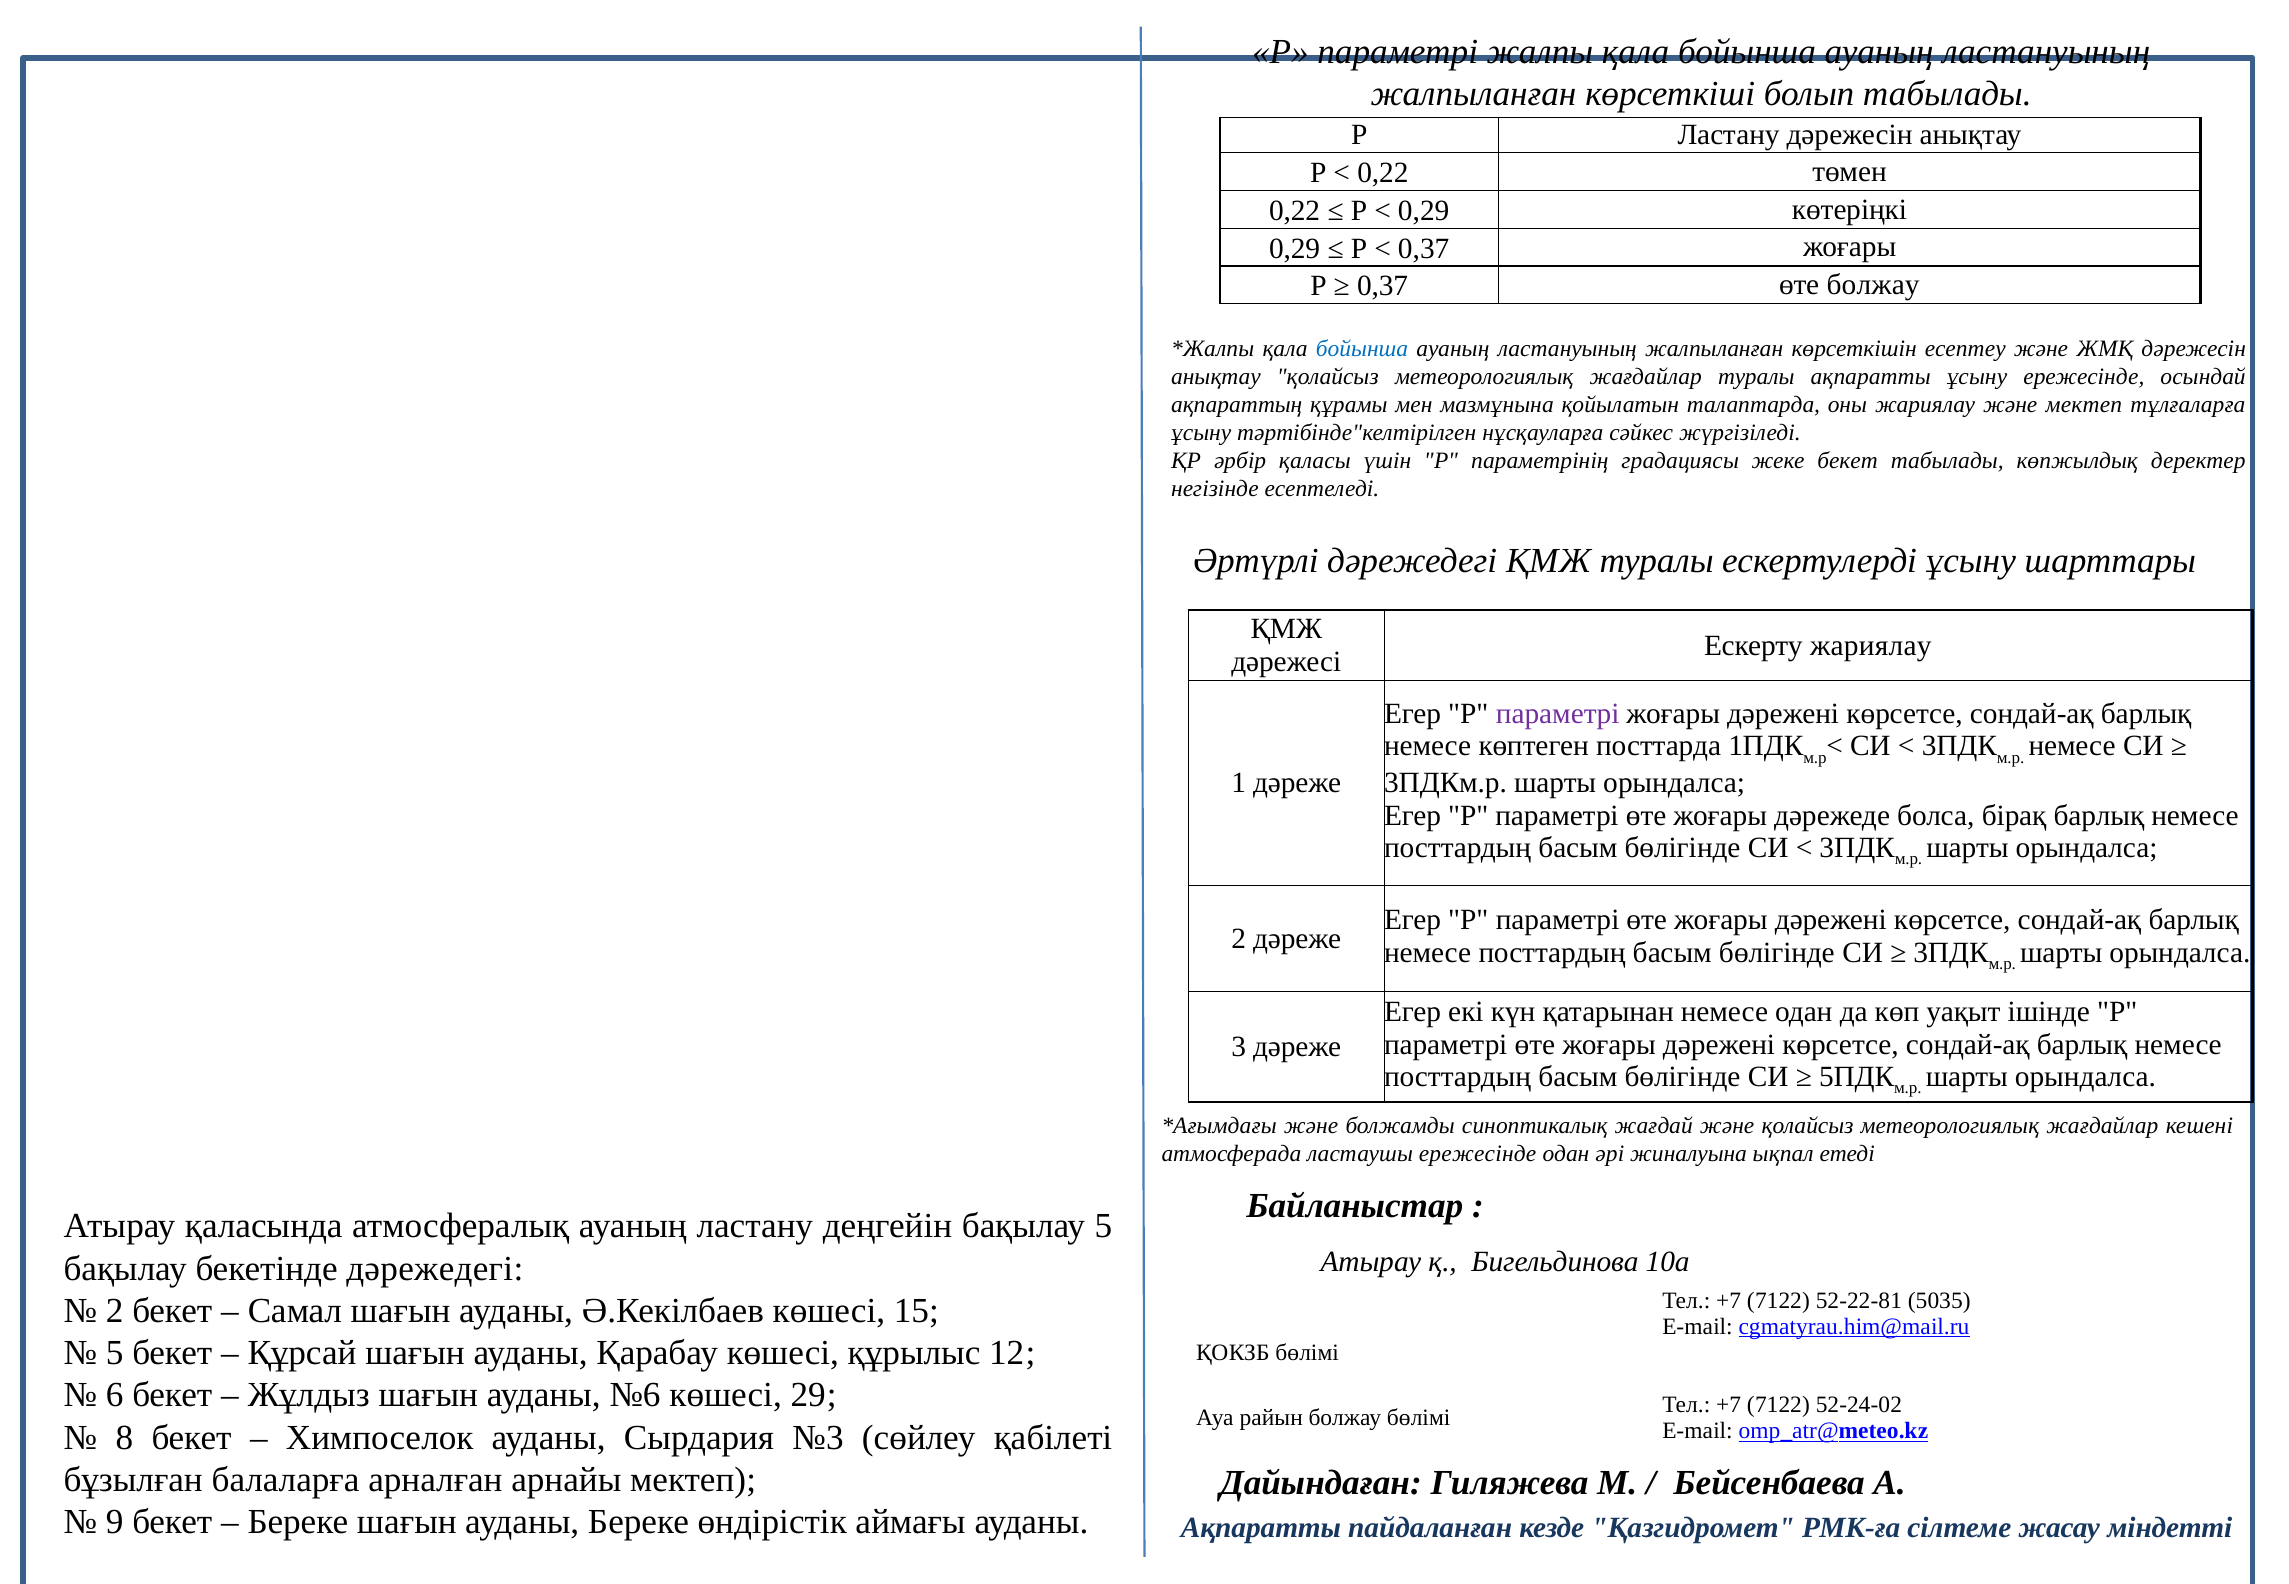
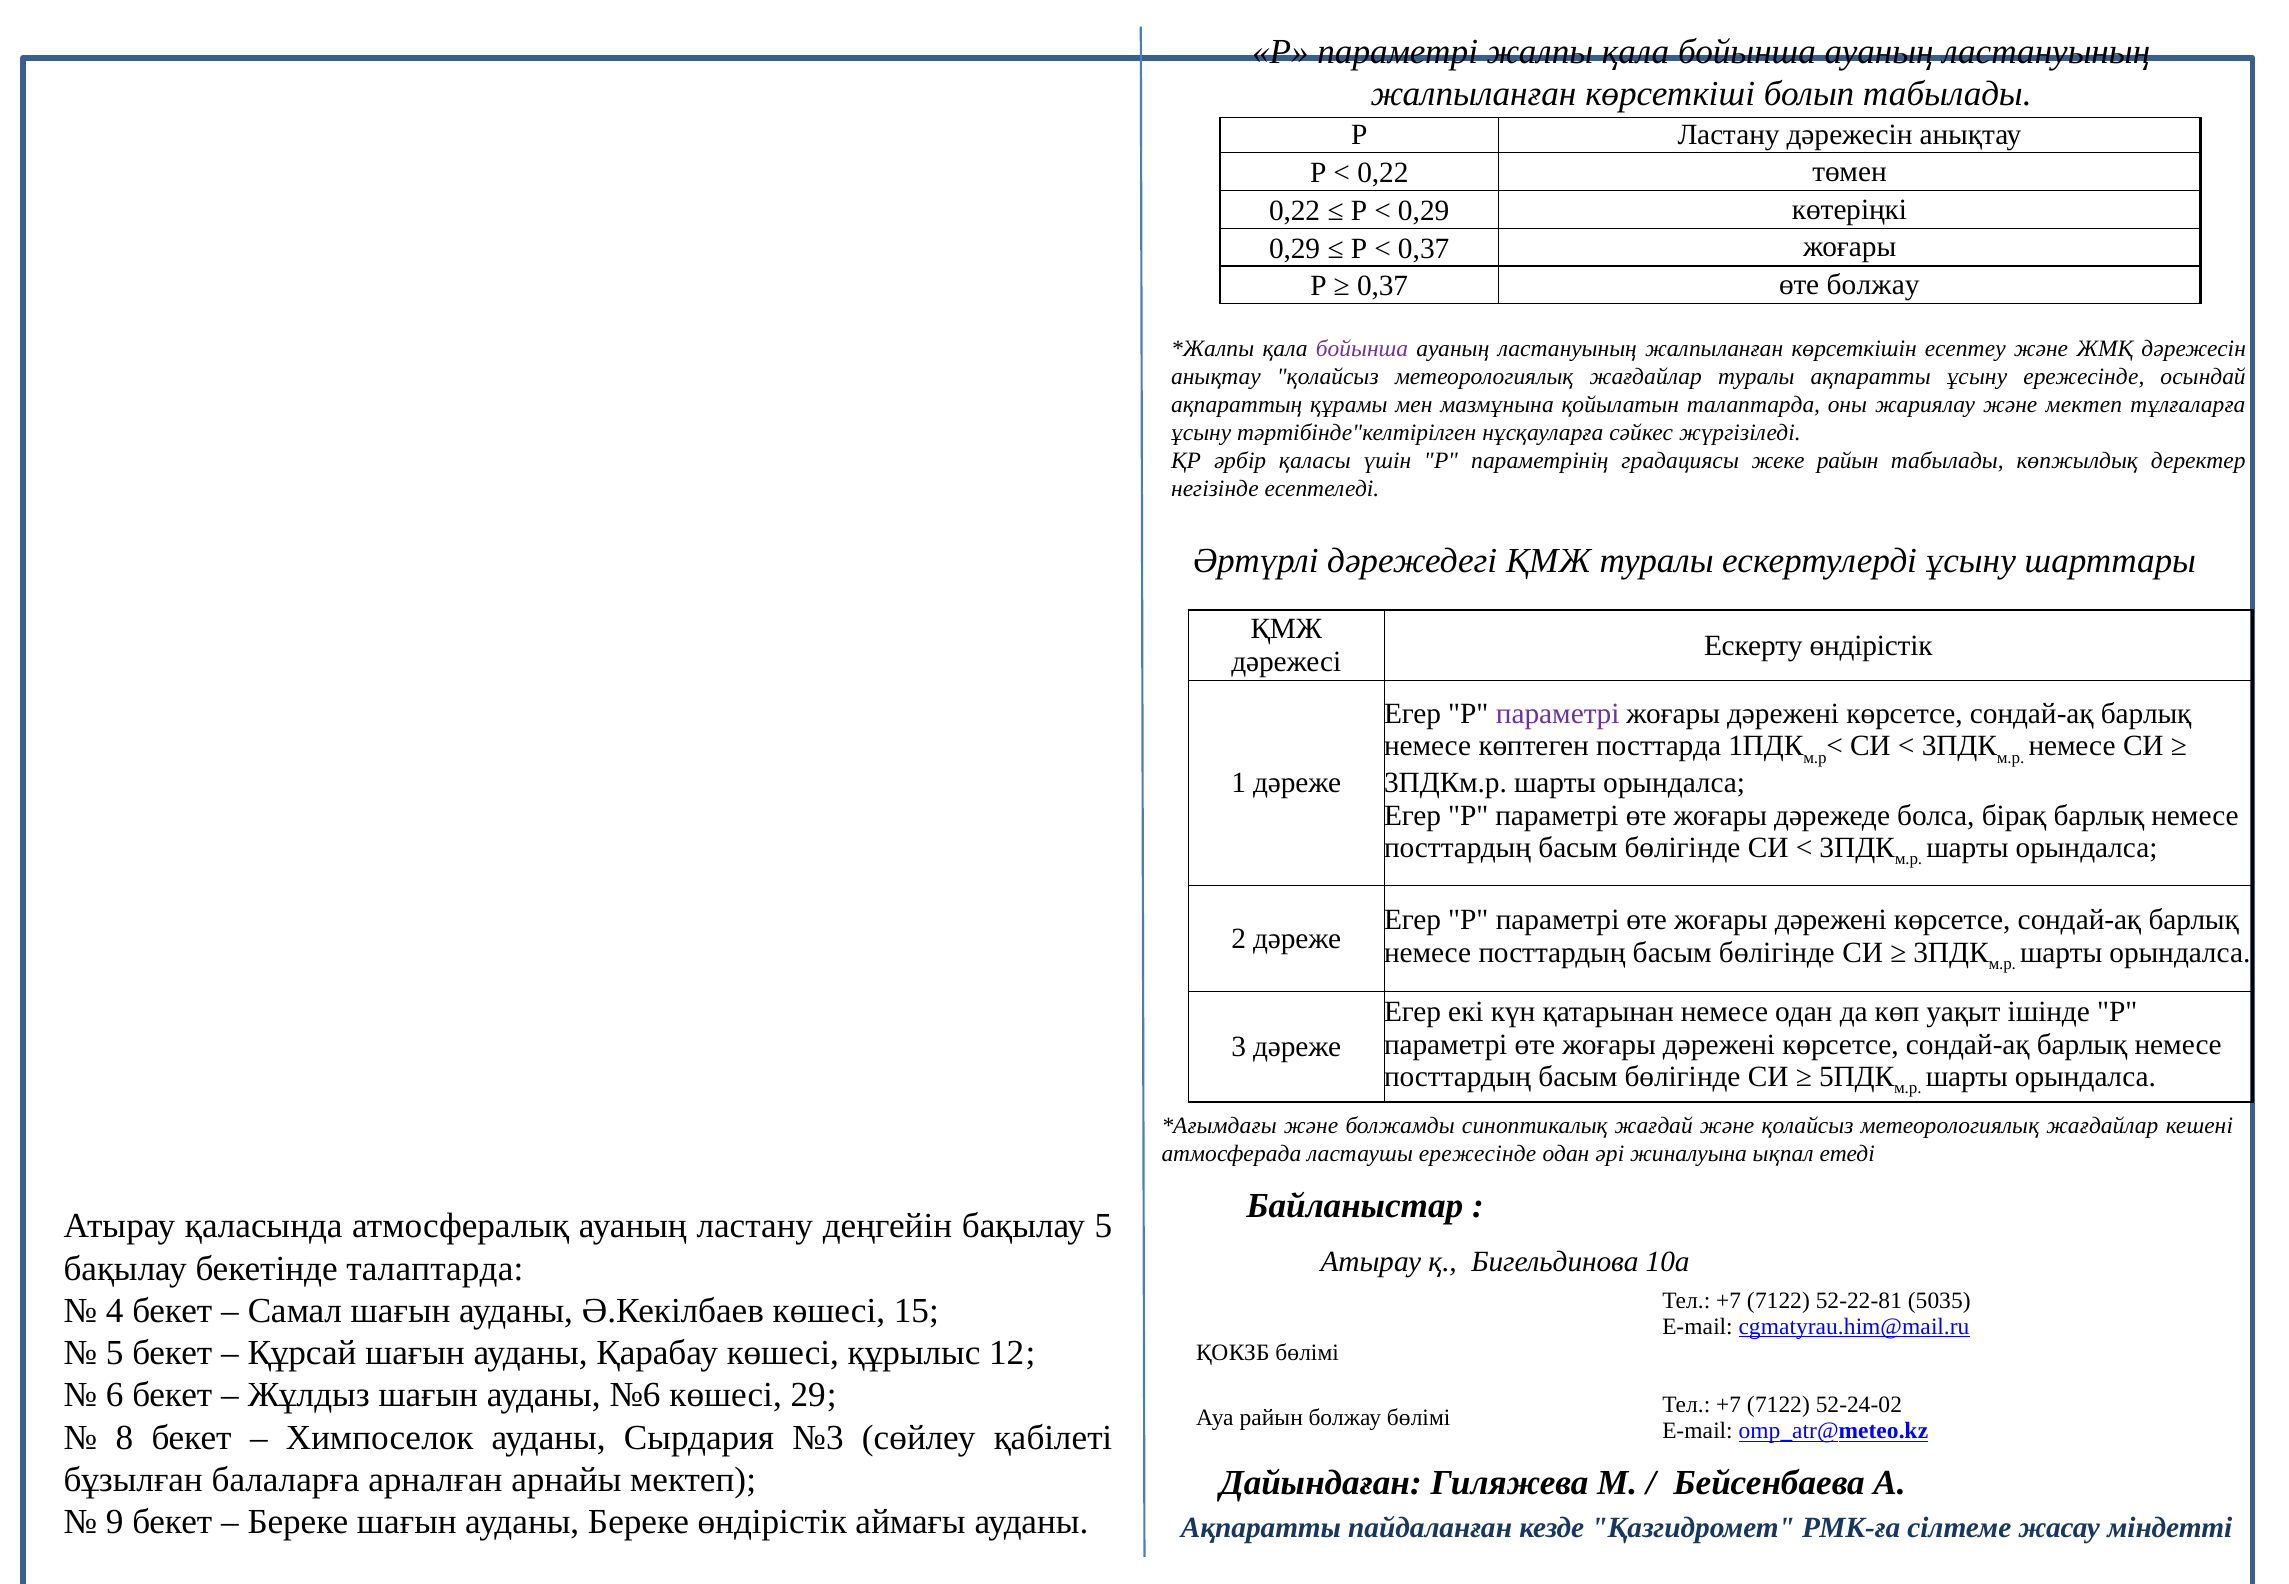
бойынша colour: blue -> purple (1362, 348)
жеке бекет: бекет -> райын (1848, 461)
Ескерту жариялау: жариялау -> өндірістік (1871, 646)
бекетінде дәрежедегі: дәрежедегі -> талаптарда (435, 1269)
2: 2 -> 4 (115, 1311)
